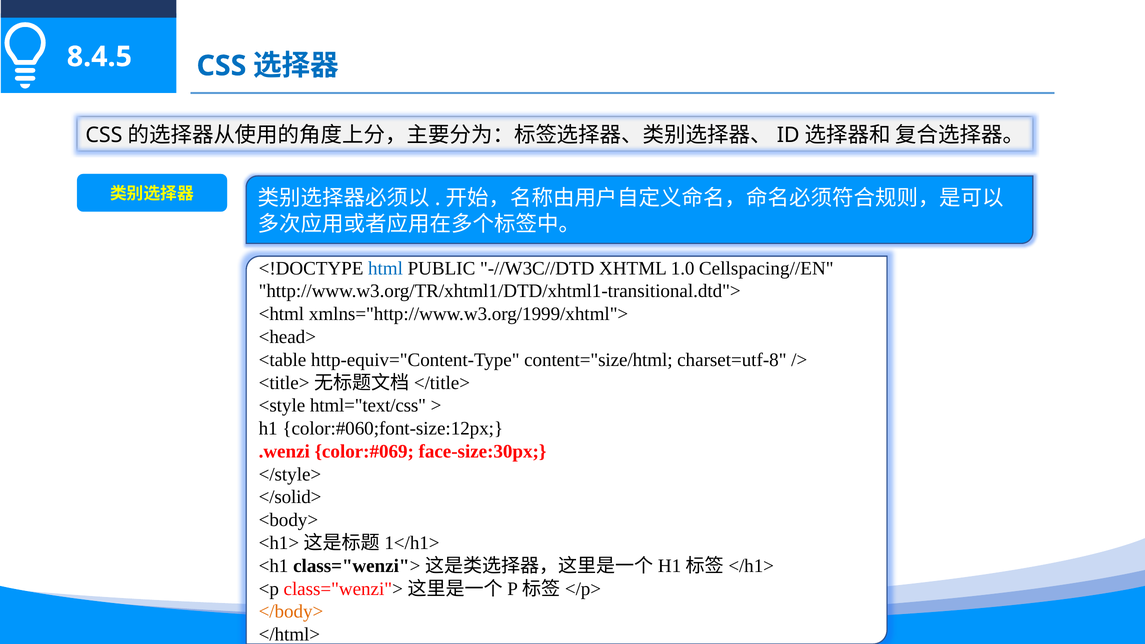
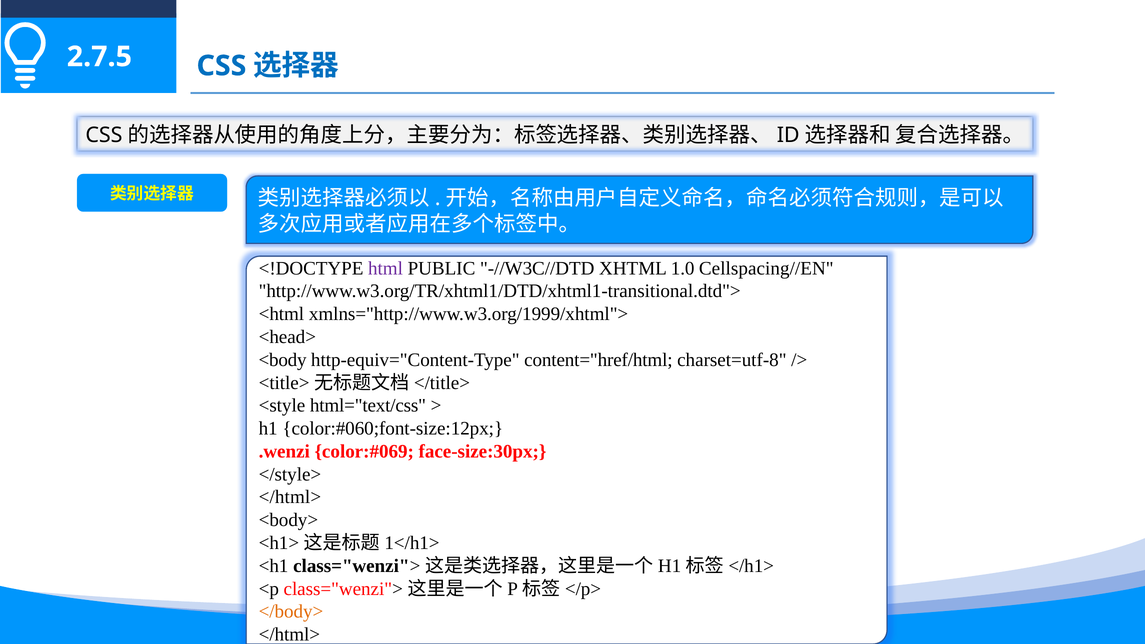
8.4.5: 8.4.5 -> 2.7.5 (99, 57)
html colour: blue -> purple (386, 268)
<table: <table -> <body (283, 360)
content="size/html: content="size/html -> content="href/html (598, 360)
</solid>: </solid> -> </html> (290, 497)
